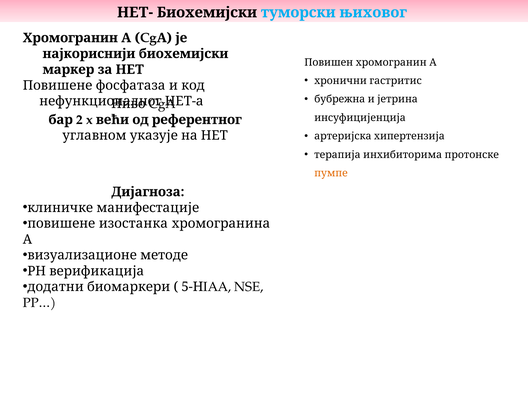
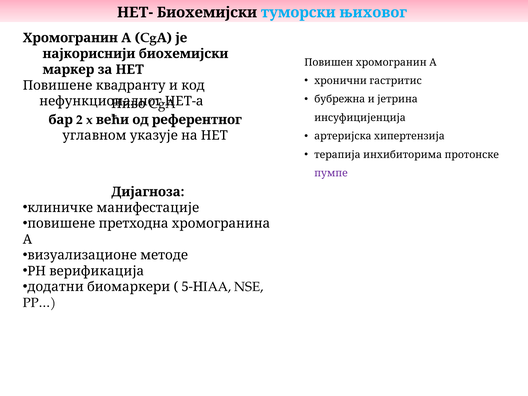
фосфатаза: фосфатаза -> квадранту (131, 85)
пумпе colour: orange -> purple (331, 173)
изостанка: изостанка -> претходна (134, 223)
